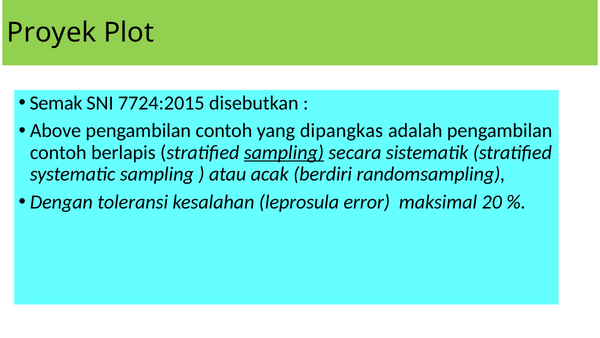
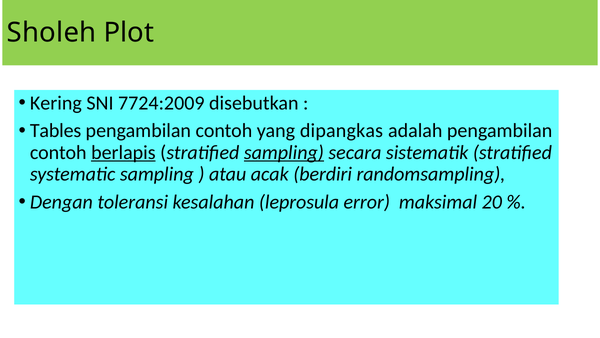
Proyek: Proyek -> Sholeh (52, 32)
Semak: Semak -> Kering (56, 103)
7724:2015: 7724:2015 -> 7724:2009 (161, 103)
Above: Above -> Tables (56, 131)
berlapis underline: none -> present (123, 152)
